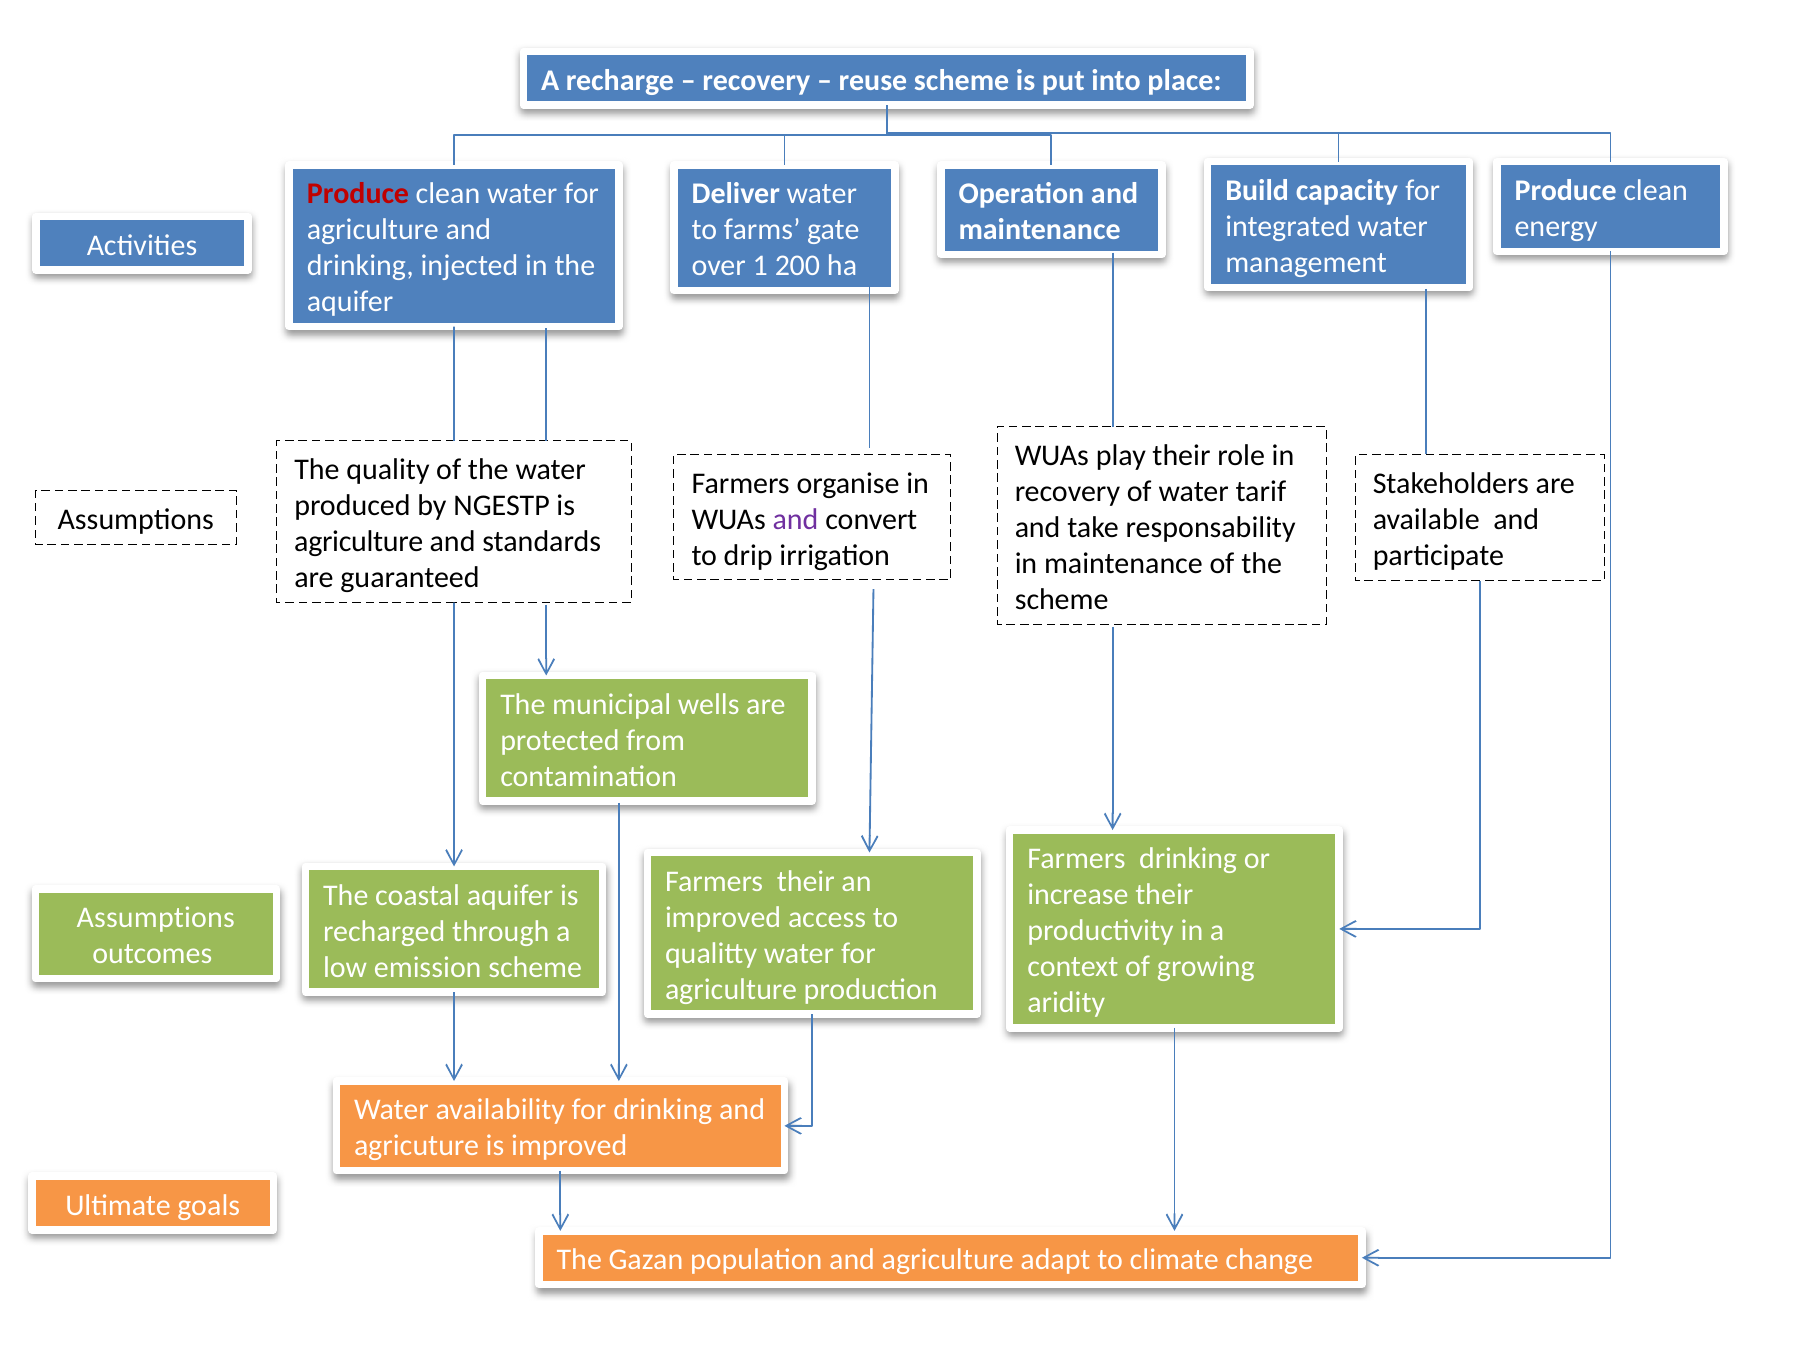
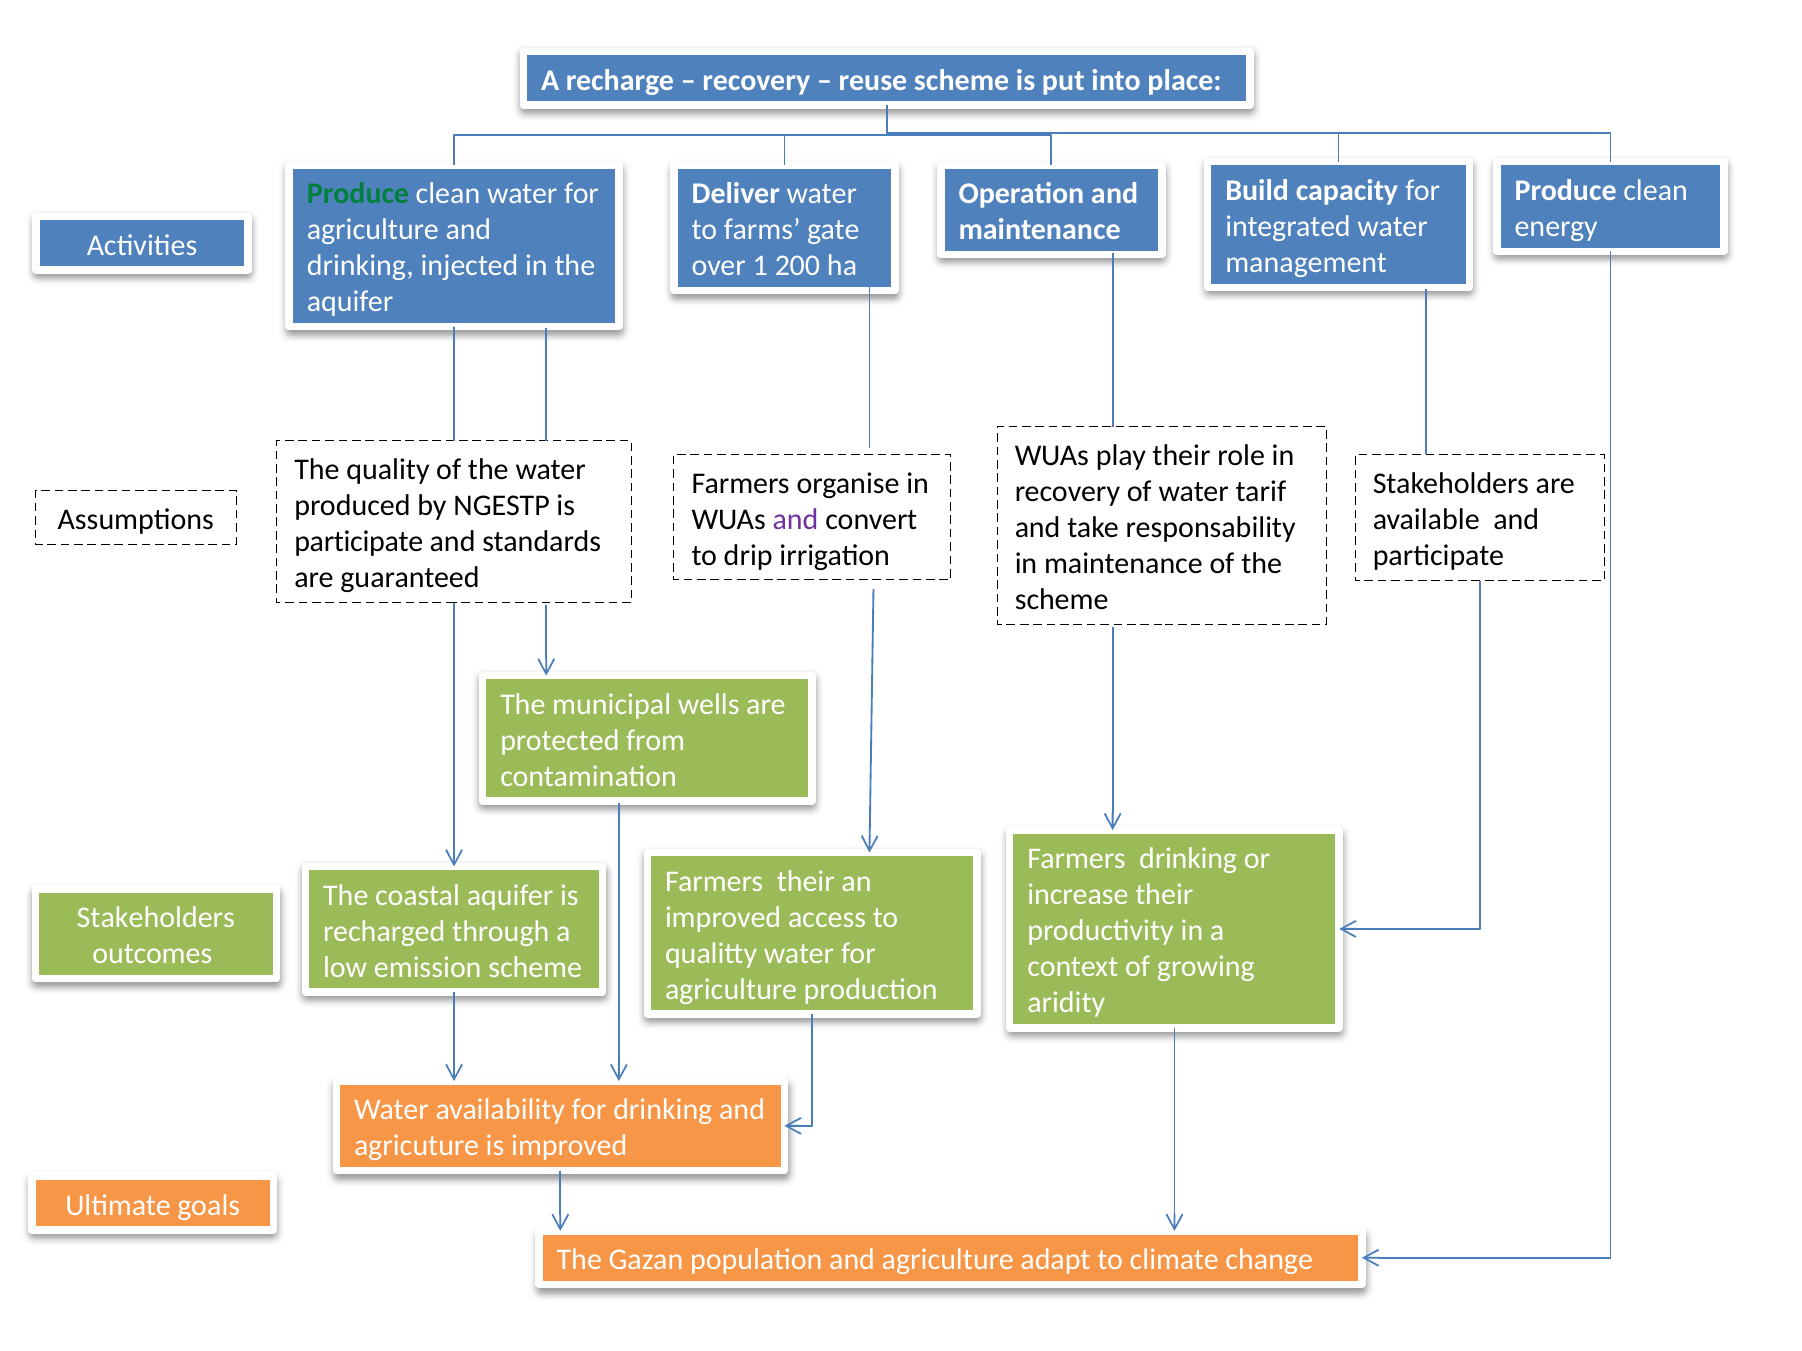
Produce colour: red -> green (358, 194)
agriculture: agriculture -> participate (359, 542)
Assumptions: Assumptions -> Stakeholders (156, 918)
